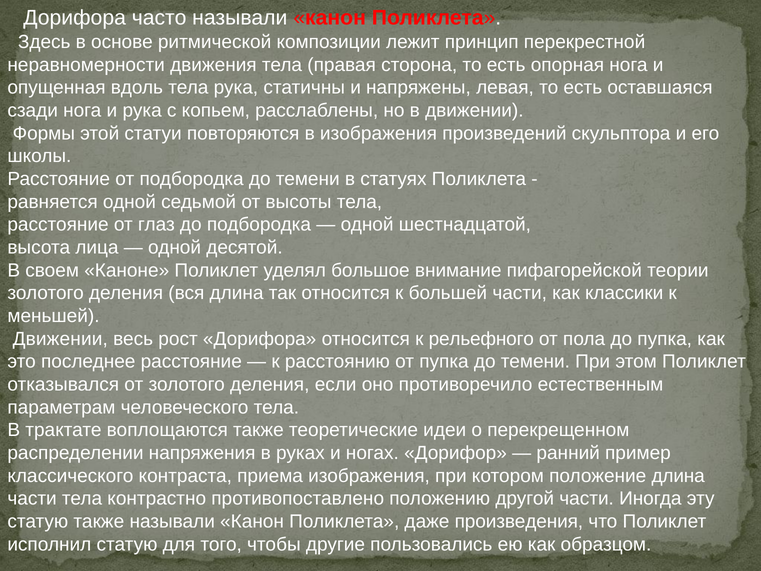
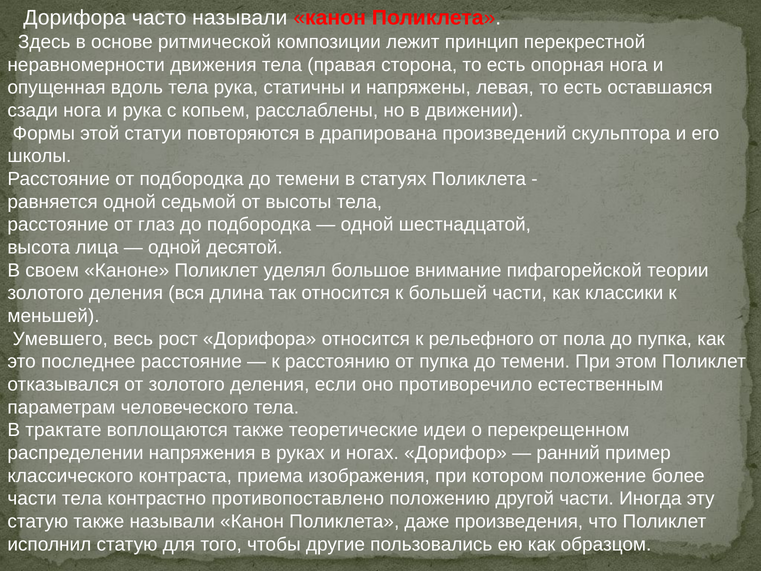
в изображения: изображения -> драпирована (378, 133)
Движении: Движении -> Умевшего (60, 339)
положение длина: длина -> более (678, 476)
